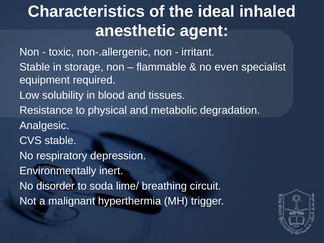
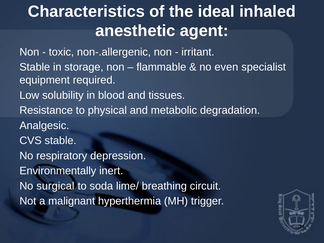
disorder: disorder -> surgical (55, 186)
